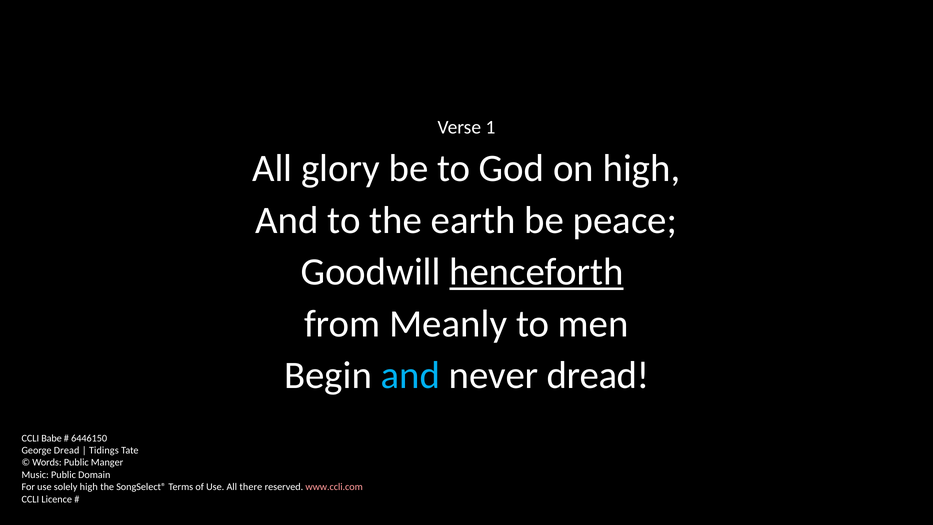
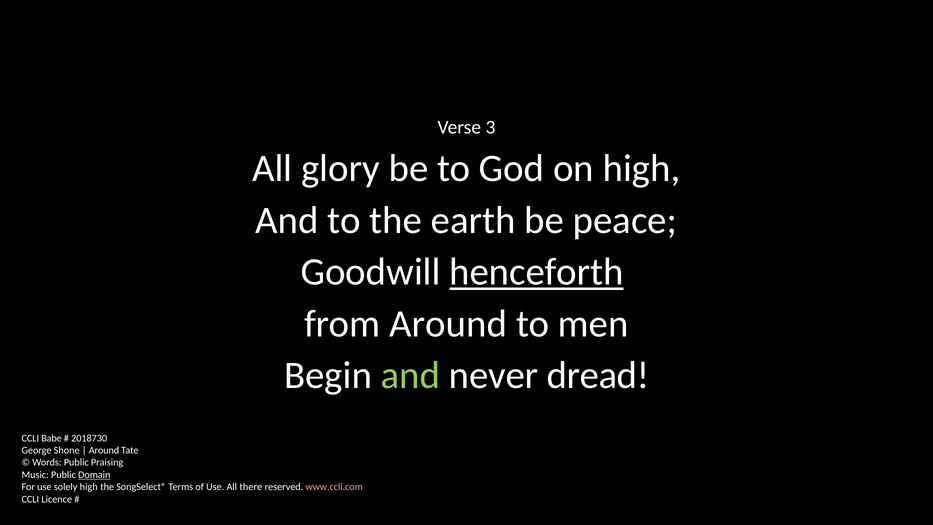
1: 1 -> 3 (490, 127)
from Meanly: Meanly -> Around (448, 324)
and colour: light blue -> light green (410, 375)
6446150: 6446150 -> 2018730 (89, 438)
George Dread: Dread -> Shone (67, 450)
Tidings: Tidings -> Around (104, 450)
Manger: Manger -> Praising (107, 462)
Domain underline: none -> present (94, 475)
